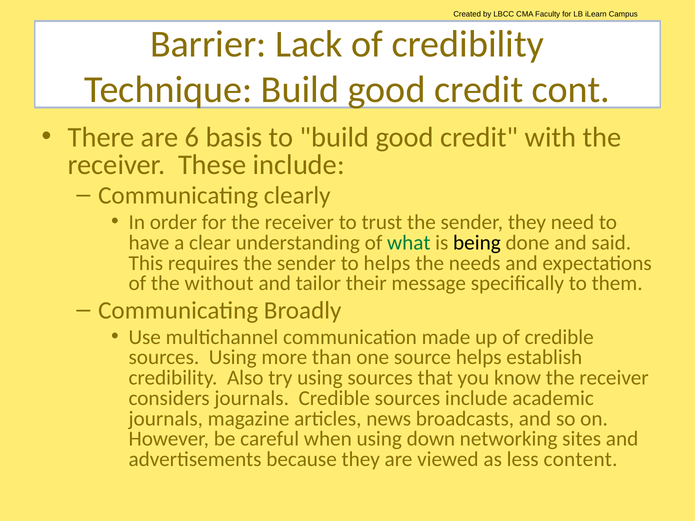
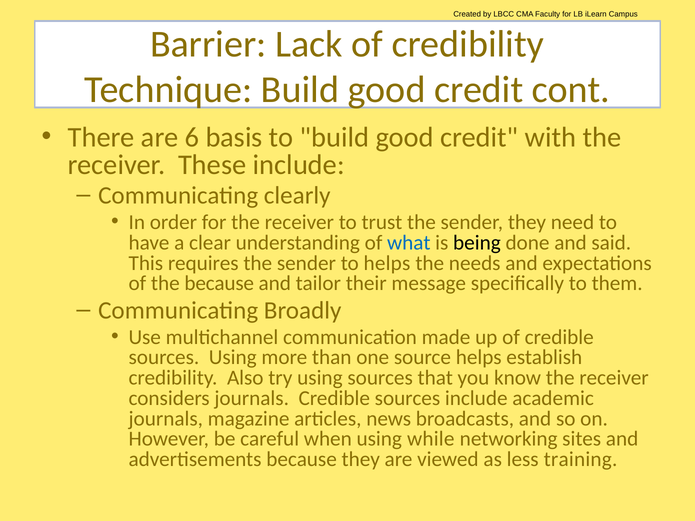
what colour: green -> blue (409, 243)
the without: without -> because (219, 284)
down: down -> while (431, 439)
content: content -> training (581, 460)
